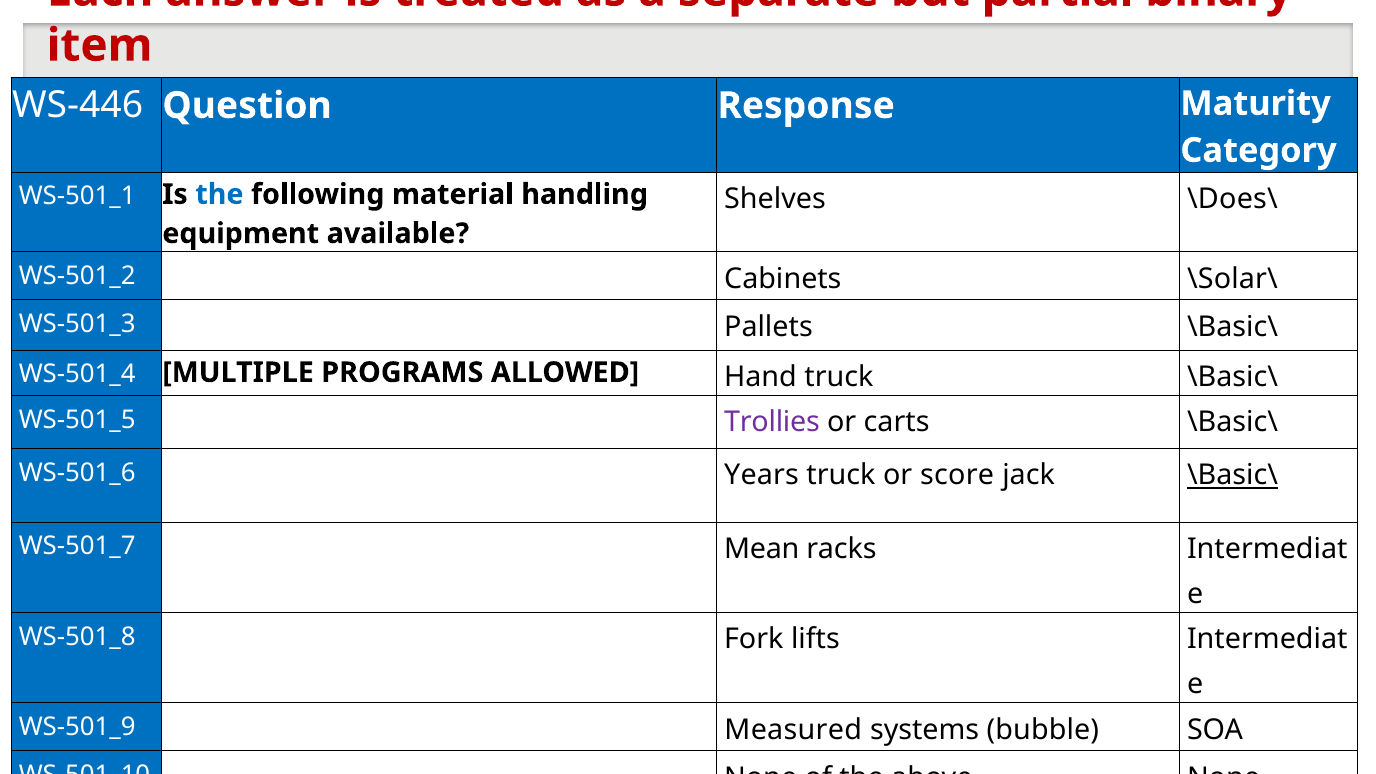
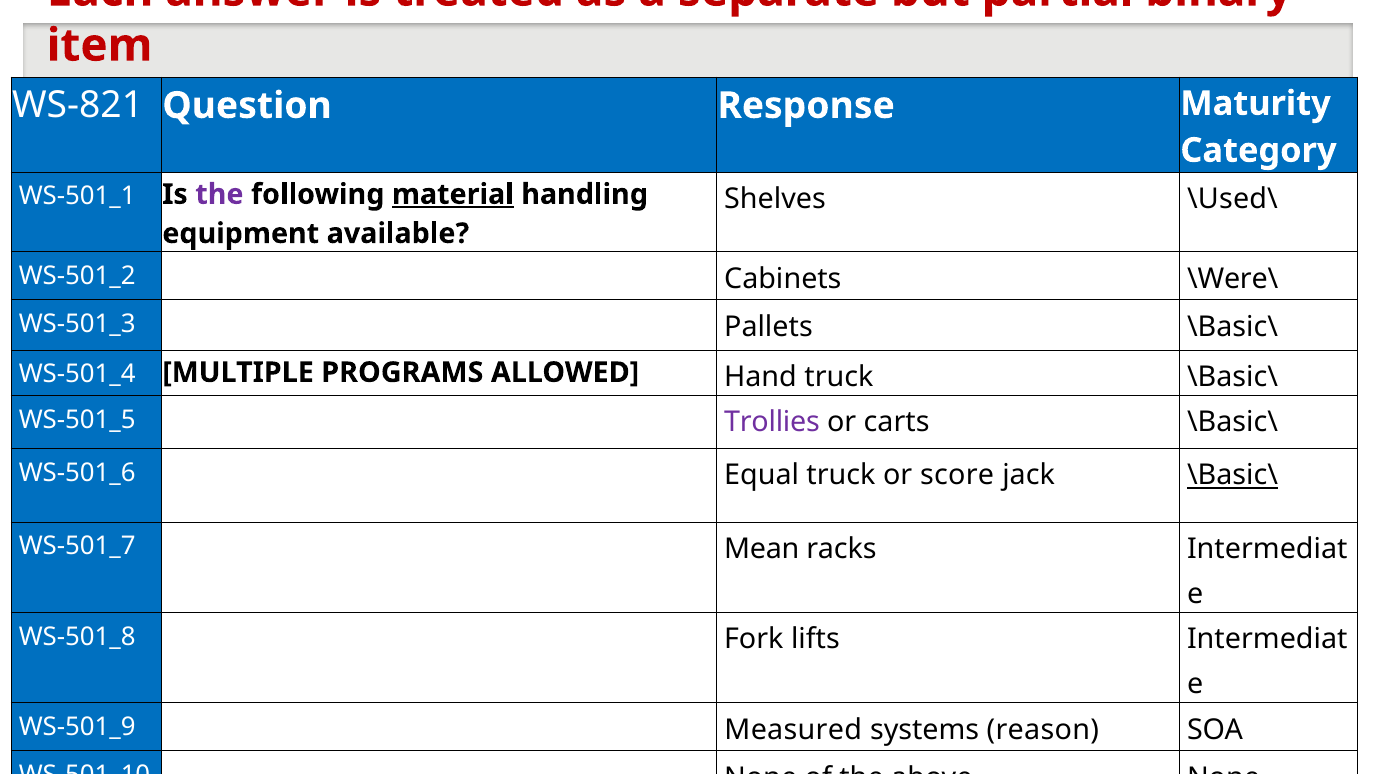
WS-446: WS-446 -> WS-821 (78, 106)
the colour: blue -> purple (219, 194)
material underline: none -> present (453, 194)
\Does\: \Does\ -> \Used\ (1232, 199)
\Solar\: \Solar\ -> \Were\ (1233, 279)
Years: Years -> Equal (762, 476)
bubble: bubble -> reason (1043, 730)
